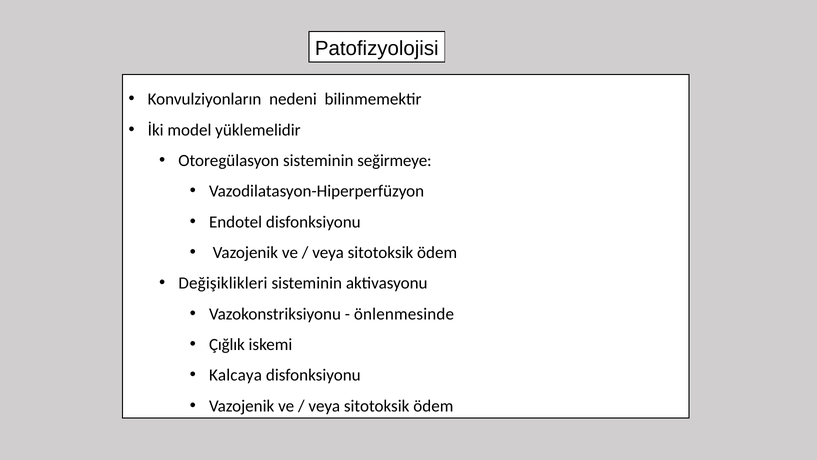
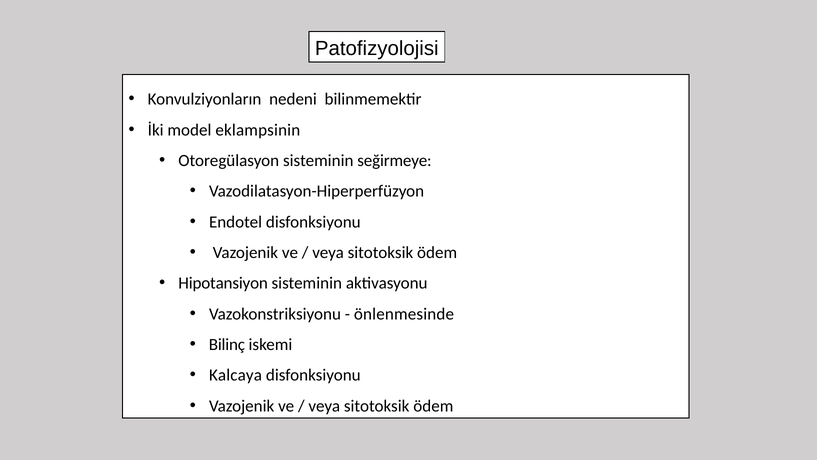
yüklemelidir: yüklemelidir -> eklampsinin (258, 130)
Değişiklikleri: Değişiklikleri -> Hipotansiyon (223, 283)
Çığlık: Çığlık -> Bilinç (227, 344)
